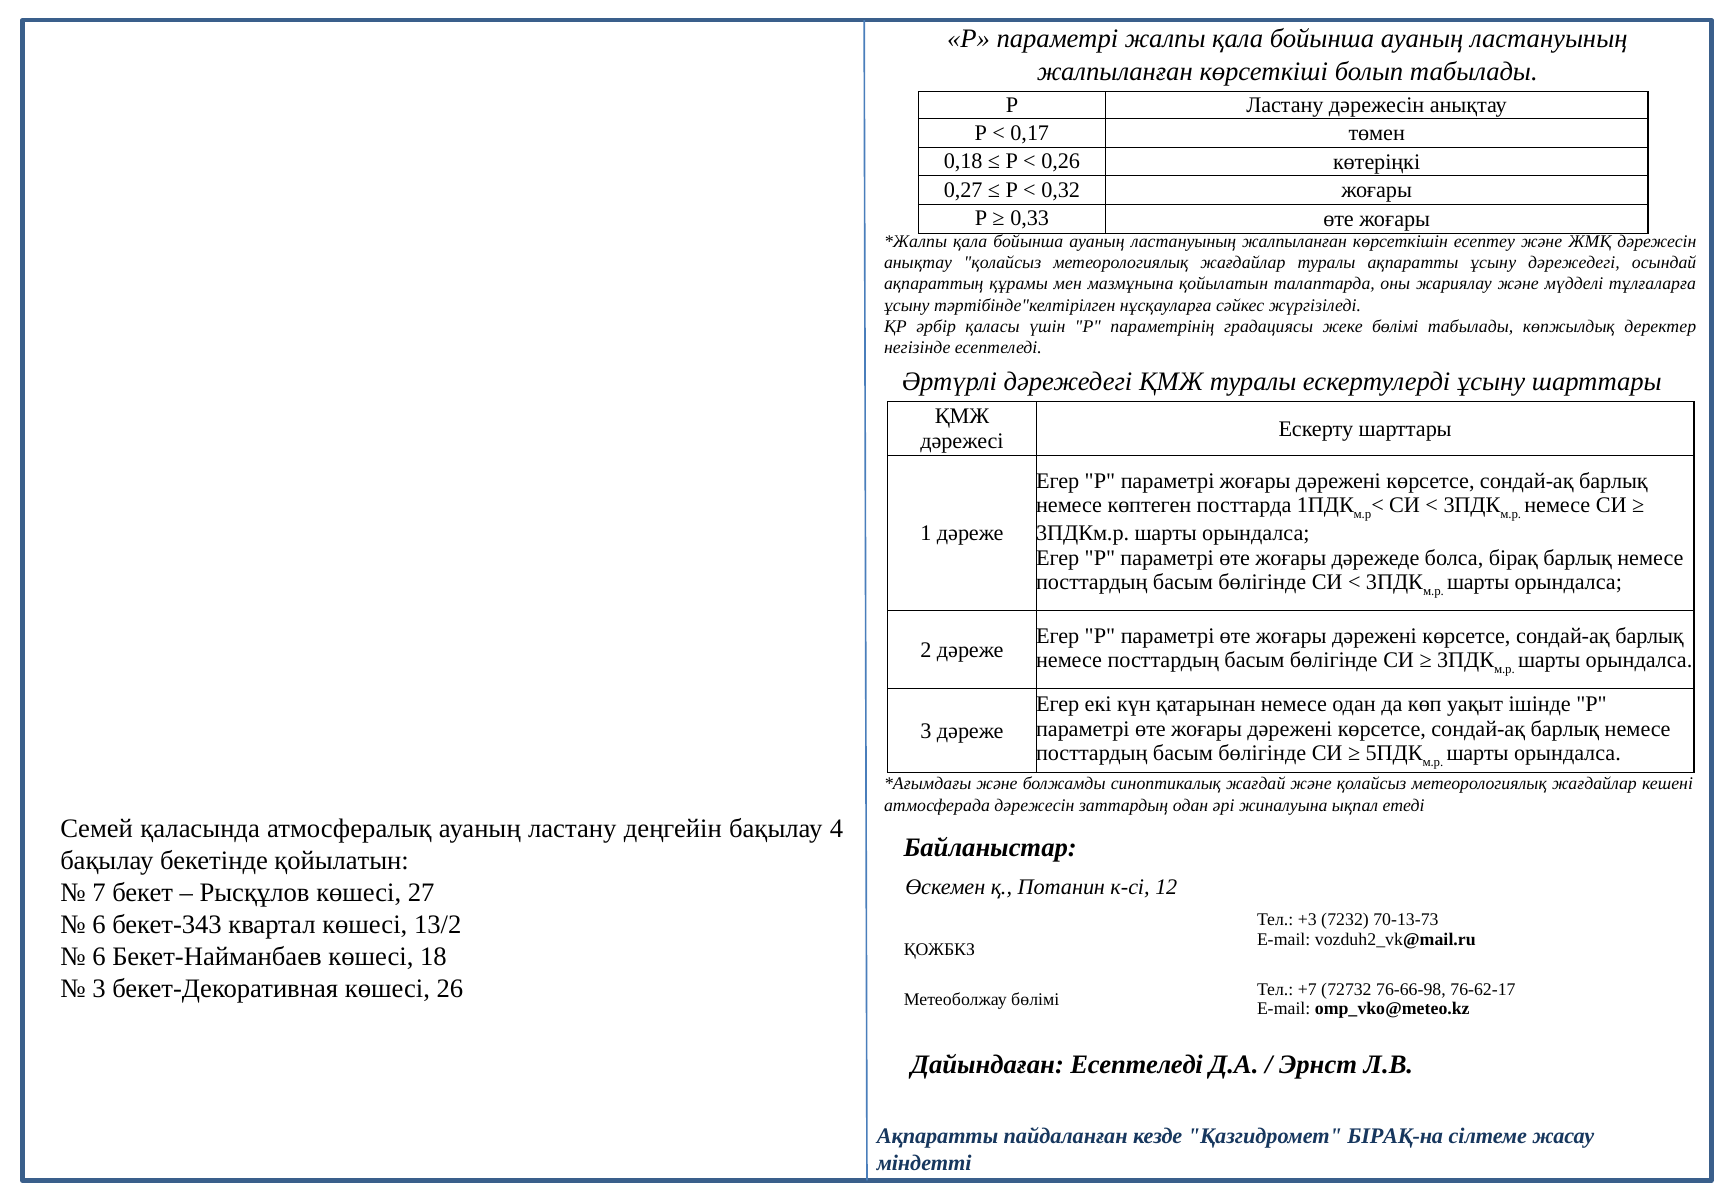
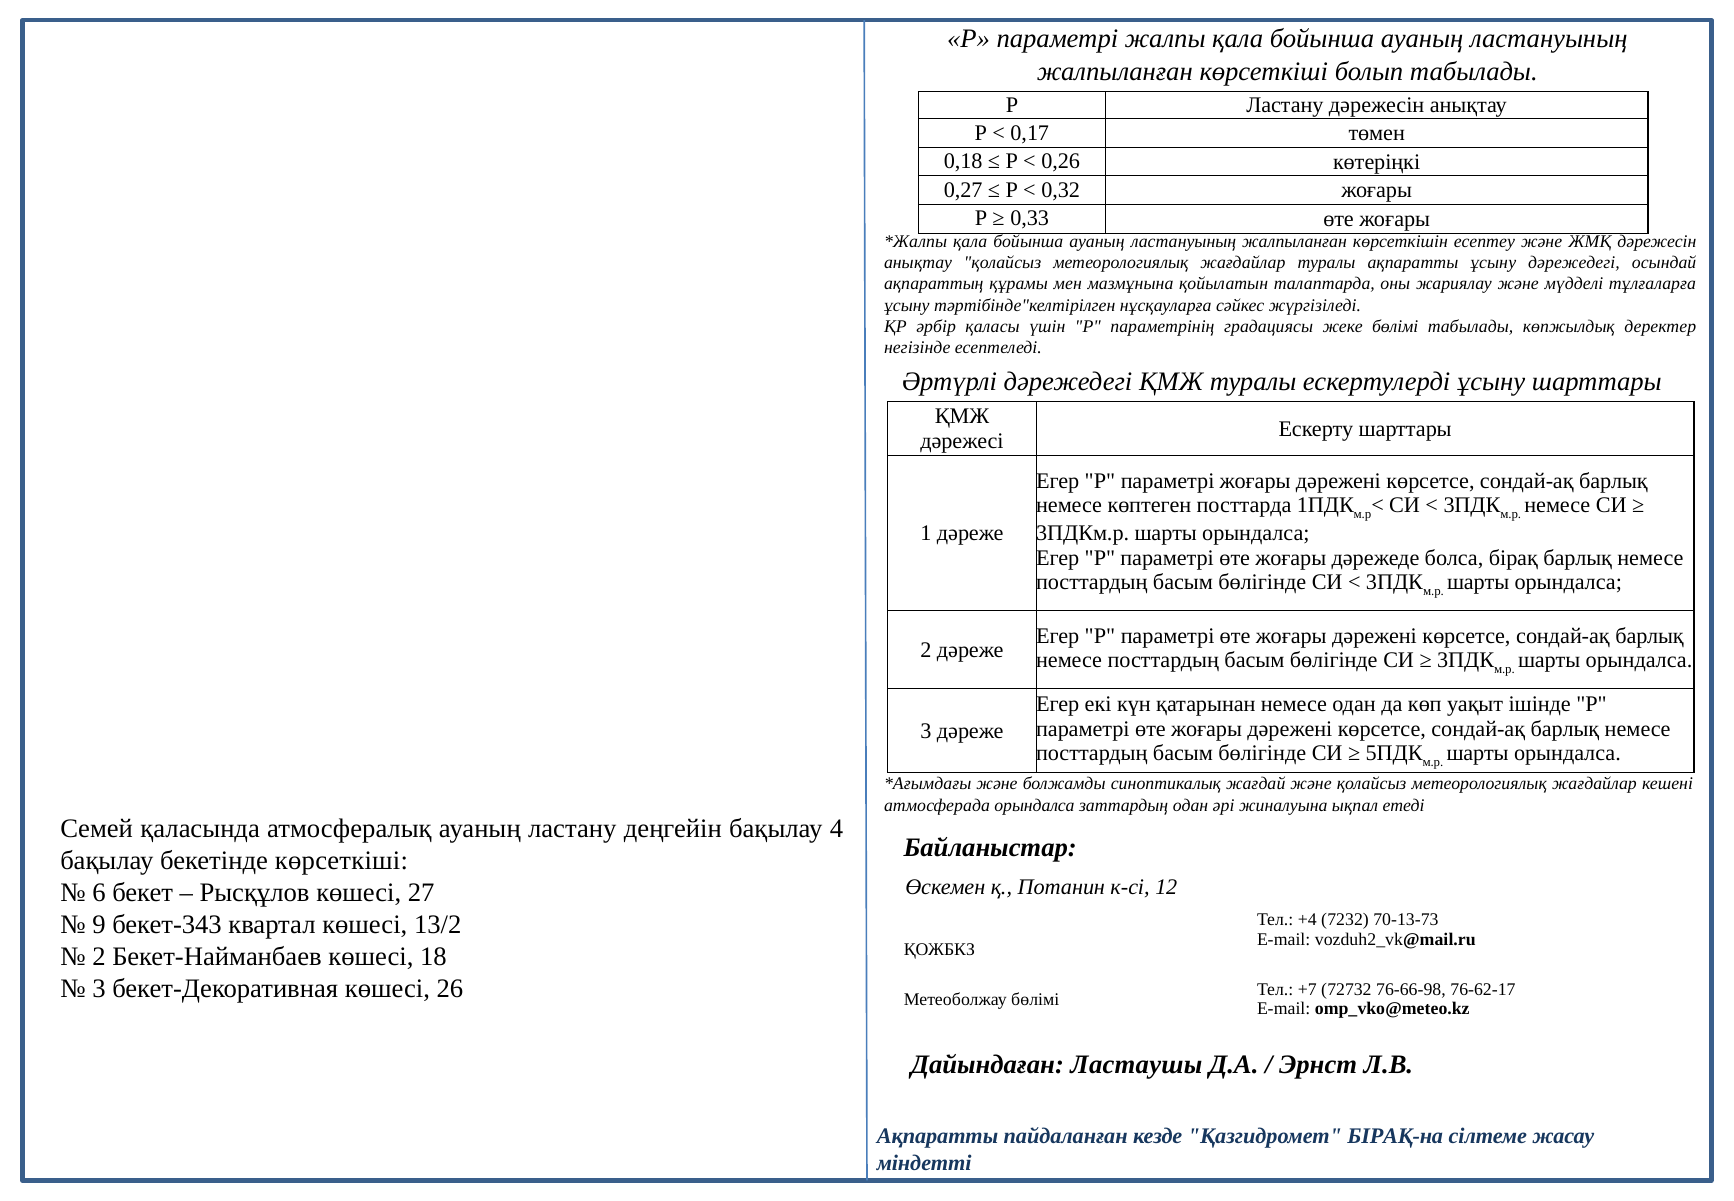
атмосферада дәрежесін: дәрежесін -> орындалса (1035, 805)
бекетінде қойылатын: қойылатын -> көрсеткіші (341, 861)
7: 7 -> 6 (99, 893)
+3: +3 -> +4 (1307, 920)
6: 6 -> 9 (99, 925)
6: 6 -> 2 (99, 957)
Дайындаған Есептеледі: Есептеледі -> Ластаушы (1136, 1064)
